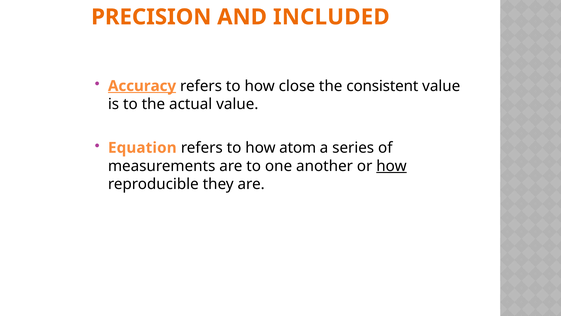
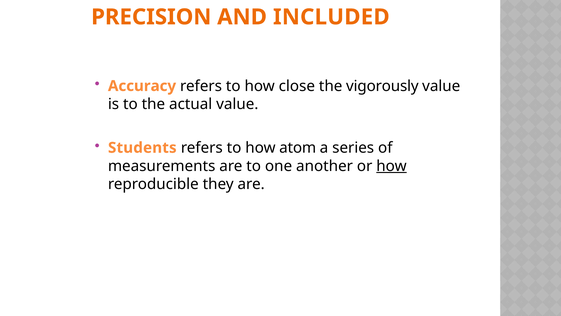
Accuracy underline: present -> none (142, 86)
consistent: consistent -> vigorously (382, 86)
Equation: Equation -> Students (142, 148)
